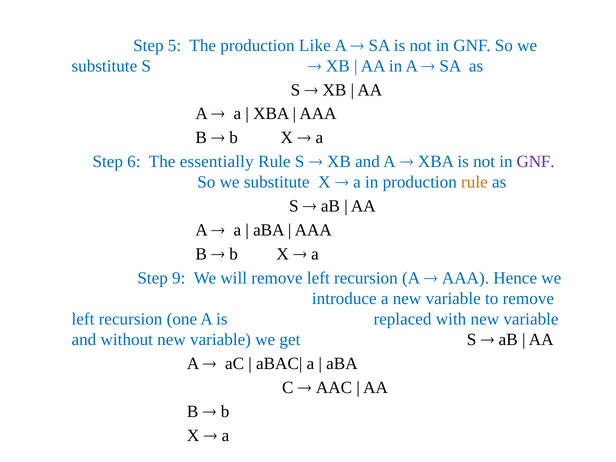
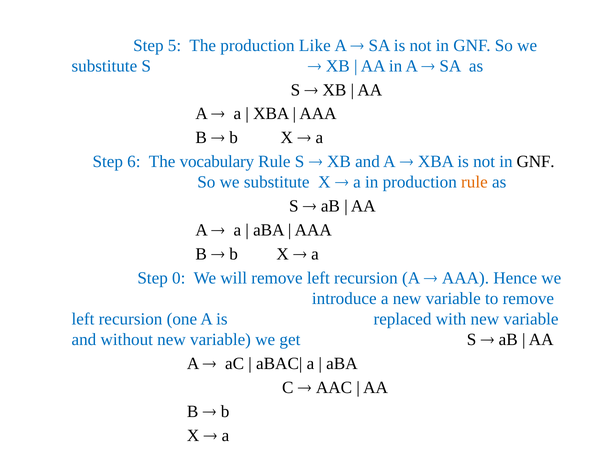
essentially: essentially -> vocabulary (217, 162)
GNF colour: purple -> black (536, 162)
9: 9 -> 0 (179, 278)
